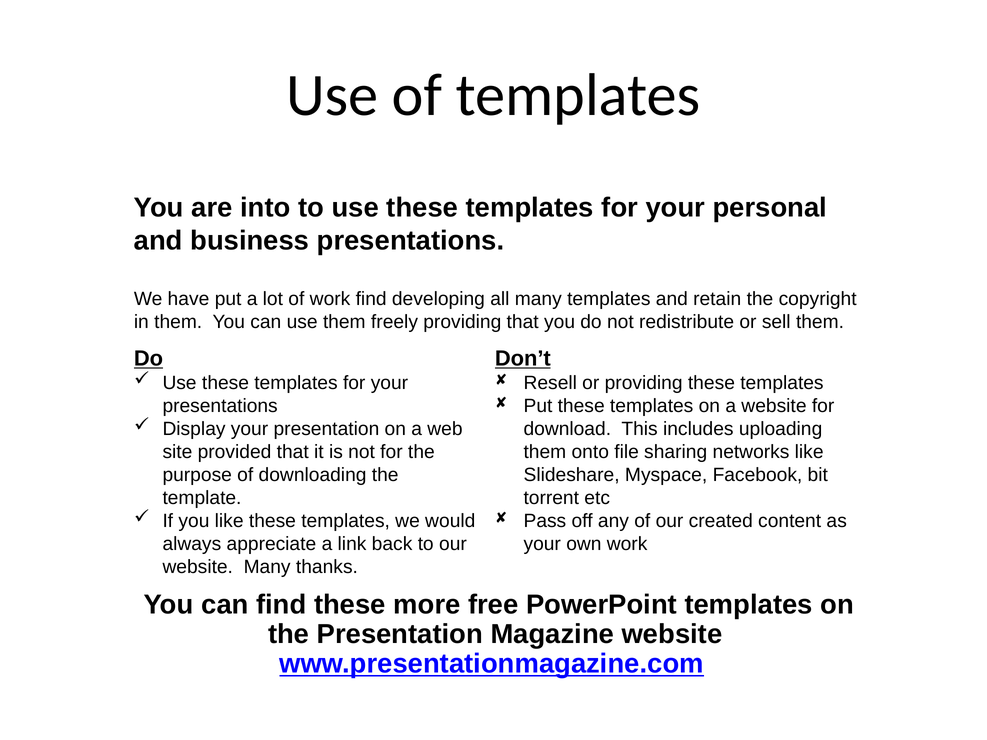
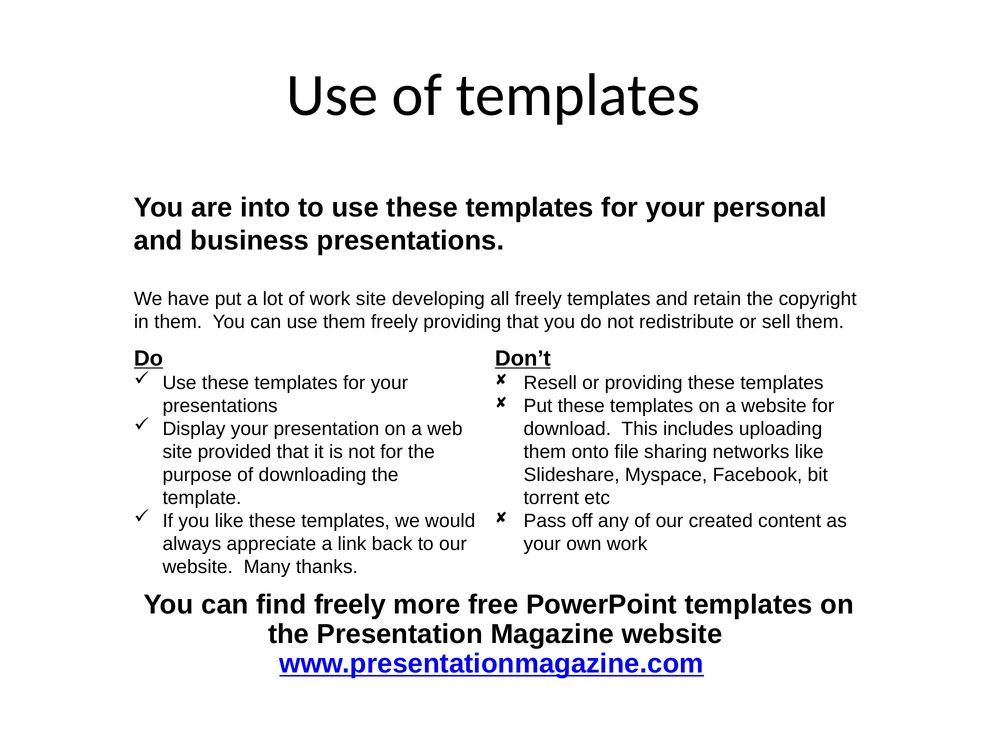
work find: find -> site (371, 299)
all many: many -> freely (538, 299)
find these: these -> freely (350, 605)
